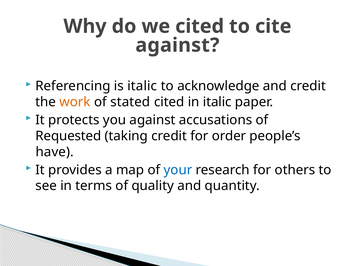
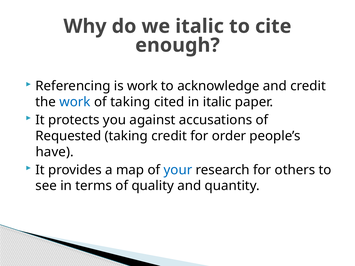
we cited: cited -> italic (200, 26)
against: against -> enough (177, 45)
is italic: italic -> work (142, 86)
work colour: orange -> blue (75, 102)
of stated: stated -> taking (130, 102)
